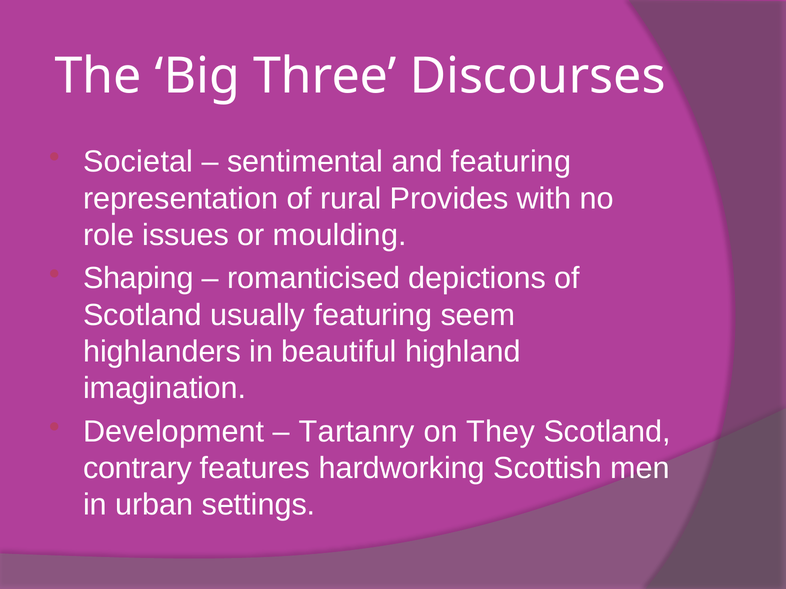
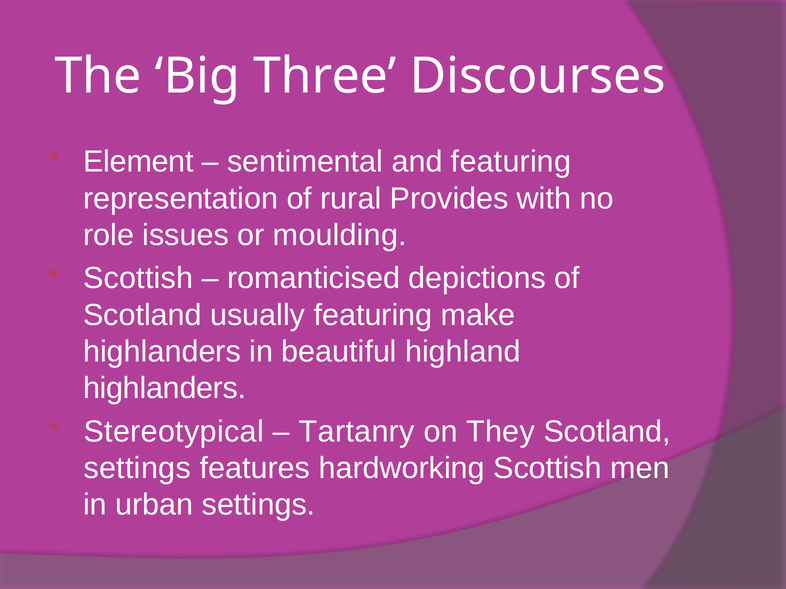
Societal: Societal -> Element (138, 162)
Shaping: Shaping -> Scottish (138, 279)
seem: seem -> make (478, 315)
imagination: imagination -> highlanders (165, 389)
Development: Development -> Stereotypical (174, 432)
contrary: contrary -> settings (137, 469)
